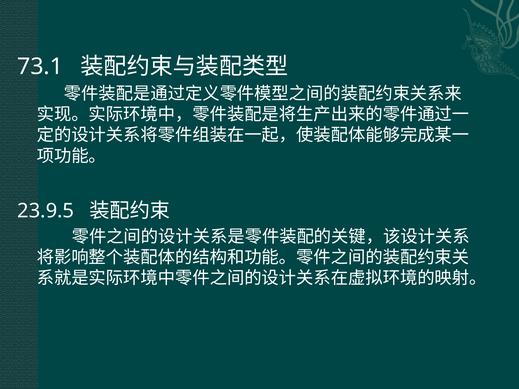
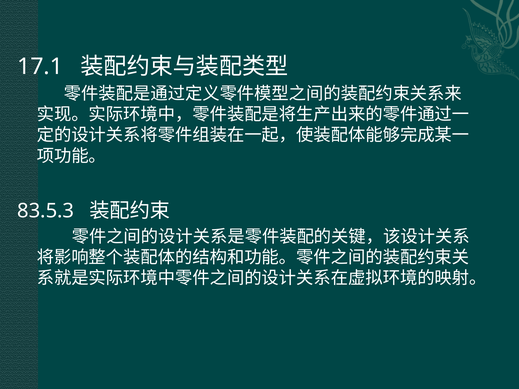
73.1: 73.1 -> 17.1 (40, 67)
23.9.5: 23.9.5 -> 83.5.3 (46, 211)
